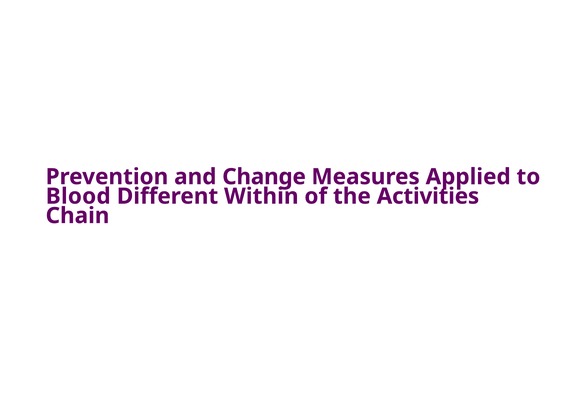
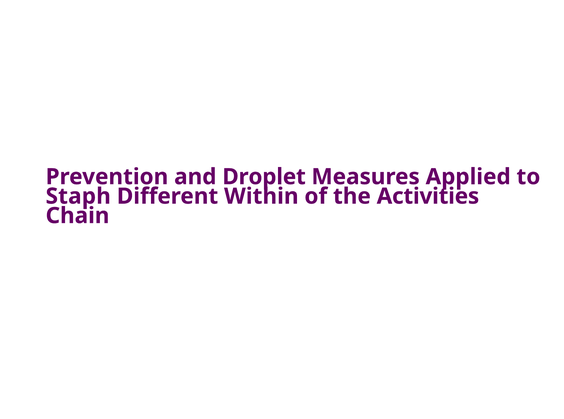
Change: Change -> Droplet (264, 177)
Blood: Blood -> Staph (78, 196)
